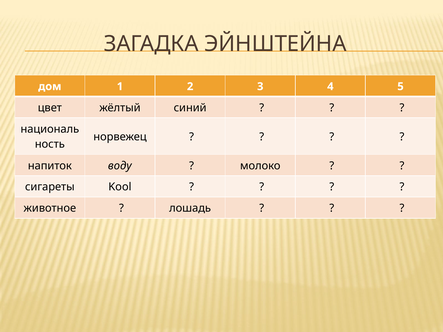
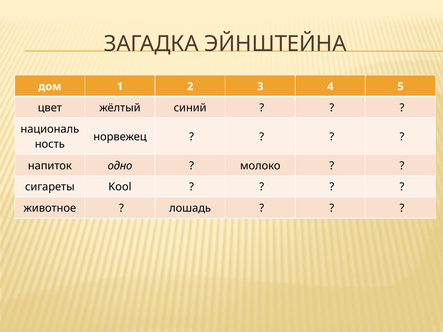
воду: воду -> одно (120, 166)
